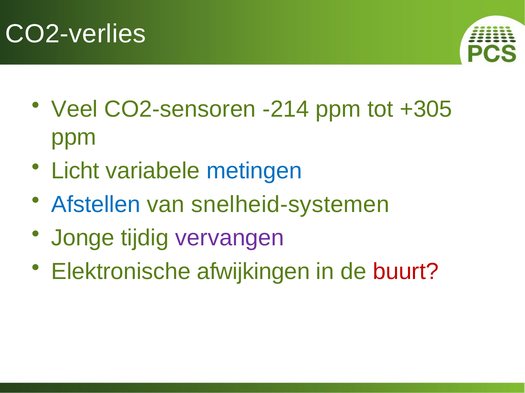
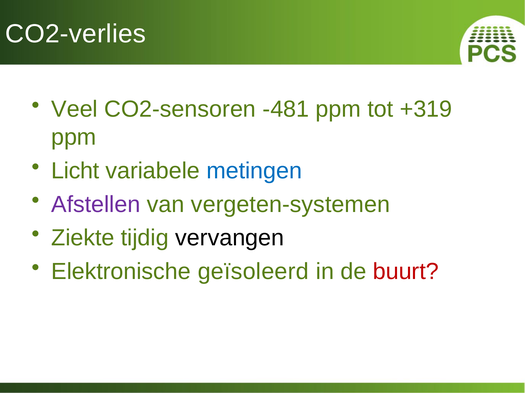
-214: -214 -> -481 (286, 109)
+305: +305 -> +319 (426, 109)
Afstellen colour: blue -> purple (96, 205)
snelheid-systemen: snelheid-systemen -> vergeten-systemen (290, 205)
Jonge: Jonge -> Ziekte (83, 238)
vervangen colour: purple -> black (230, 238)
afwijkingen: afwijkingen -> geïsoleerd (253, 272)
